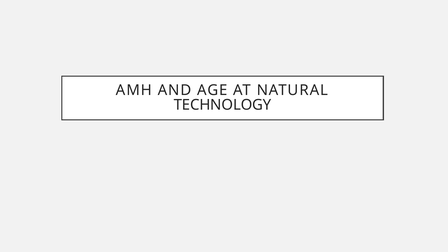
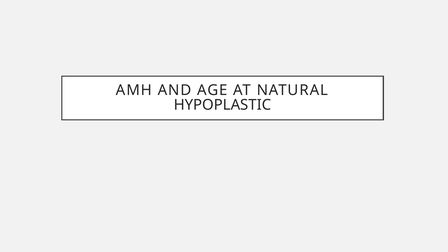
TECHNOLOGY: TECHNOLOGY -> HYPOPLASTIC (223, 105)
